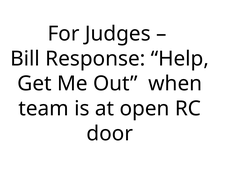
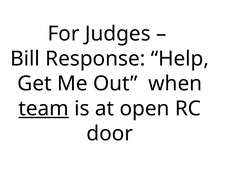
team underline: none -> present (44, 109)
